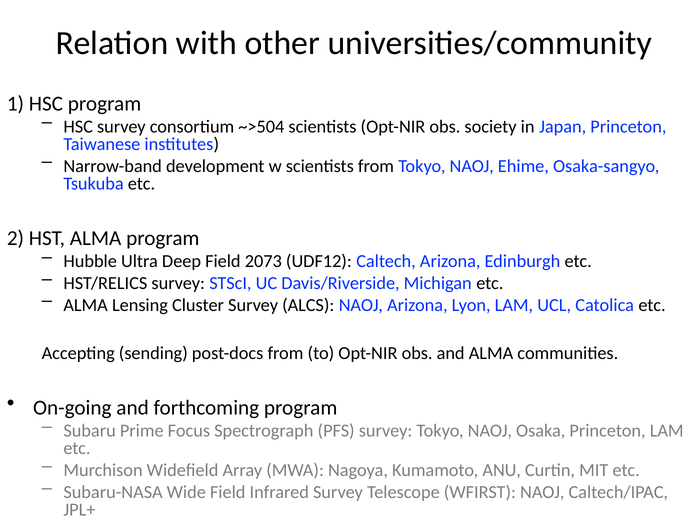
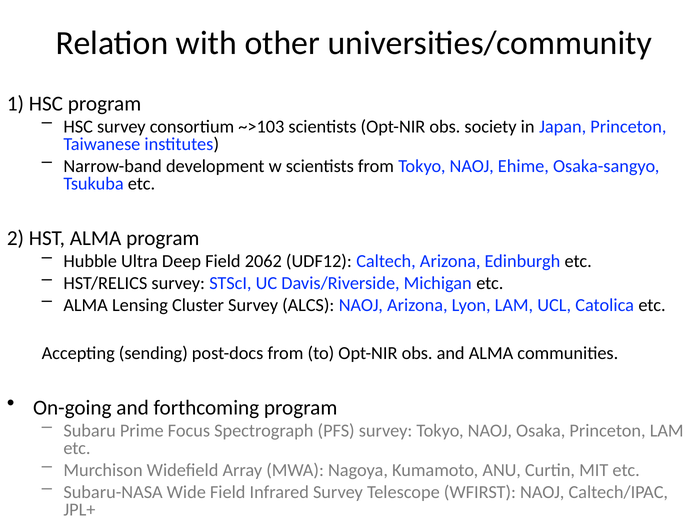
~>504: ~>504 -> ~>103 (261, 127)
2073: 2073 -> 2062 (263, 261)
